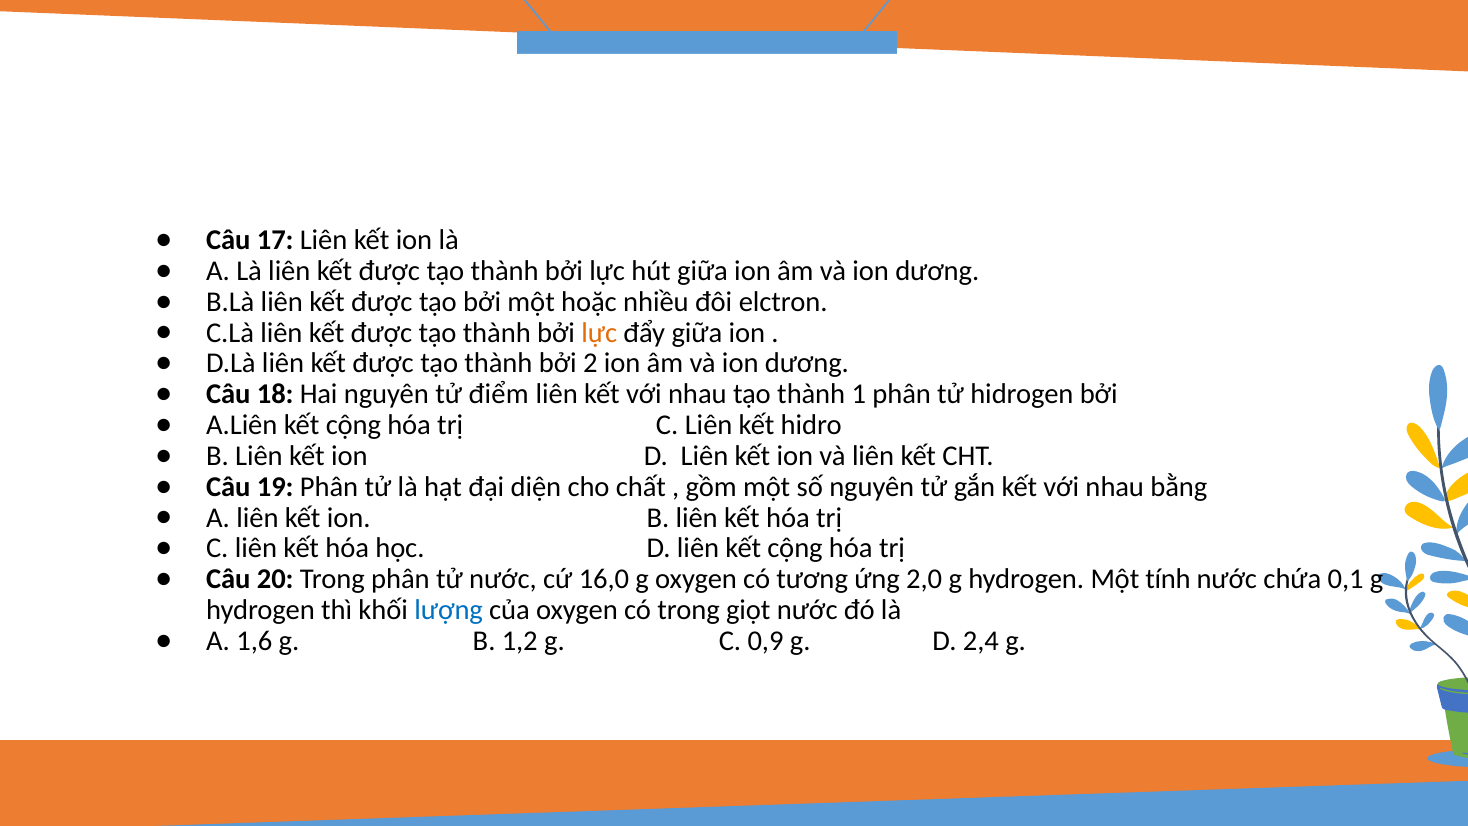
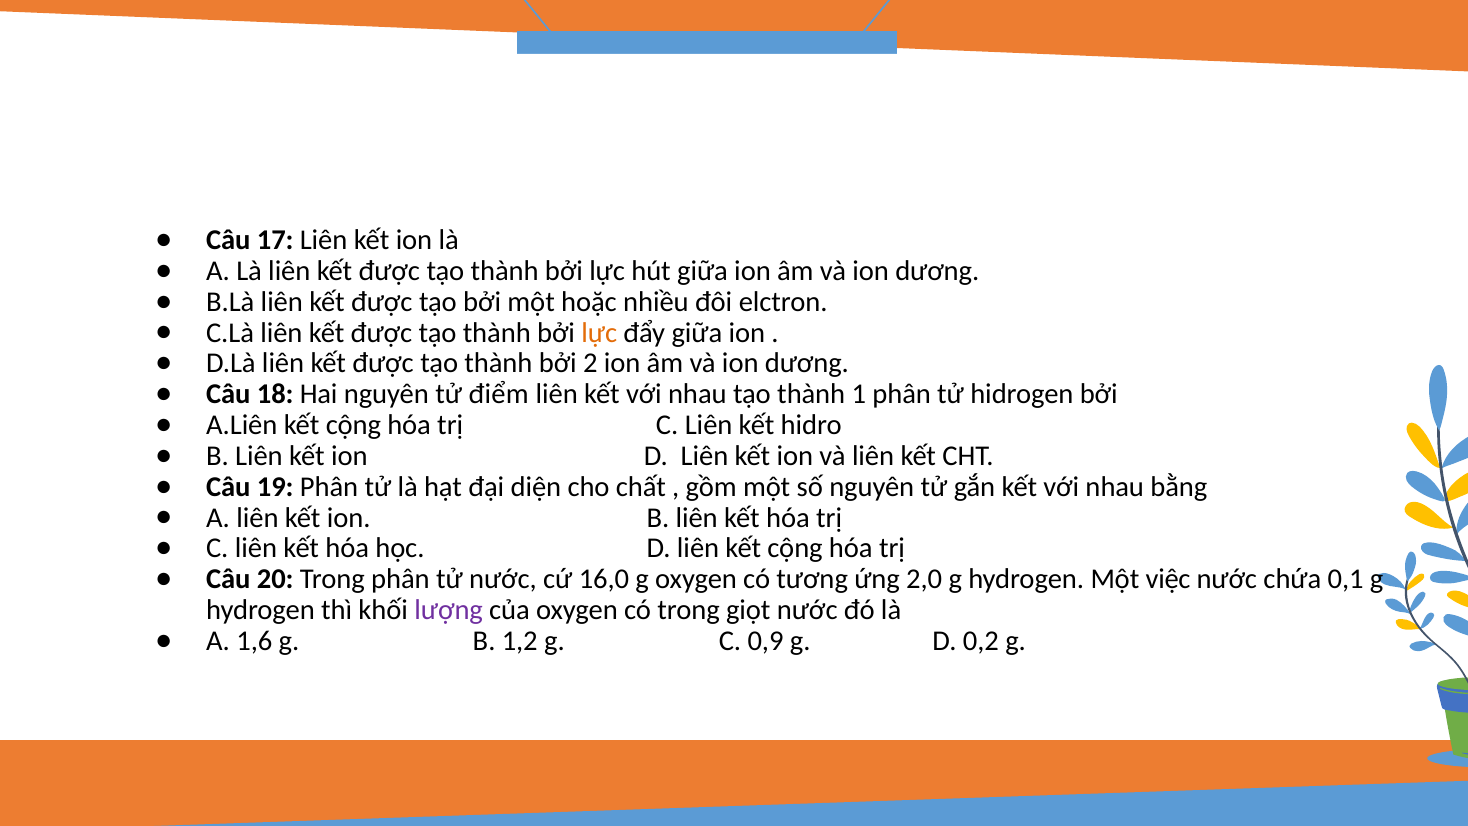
tính: tính -> việc (1168, 579)
lượng colour: blue -> purple (449, 610)
2,4: 2,4 -> 0,2 (981, 641)
